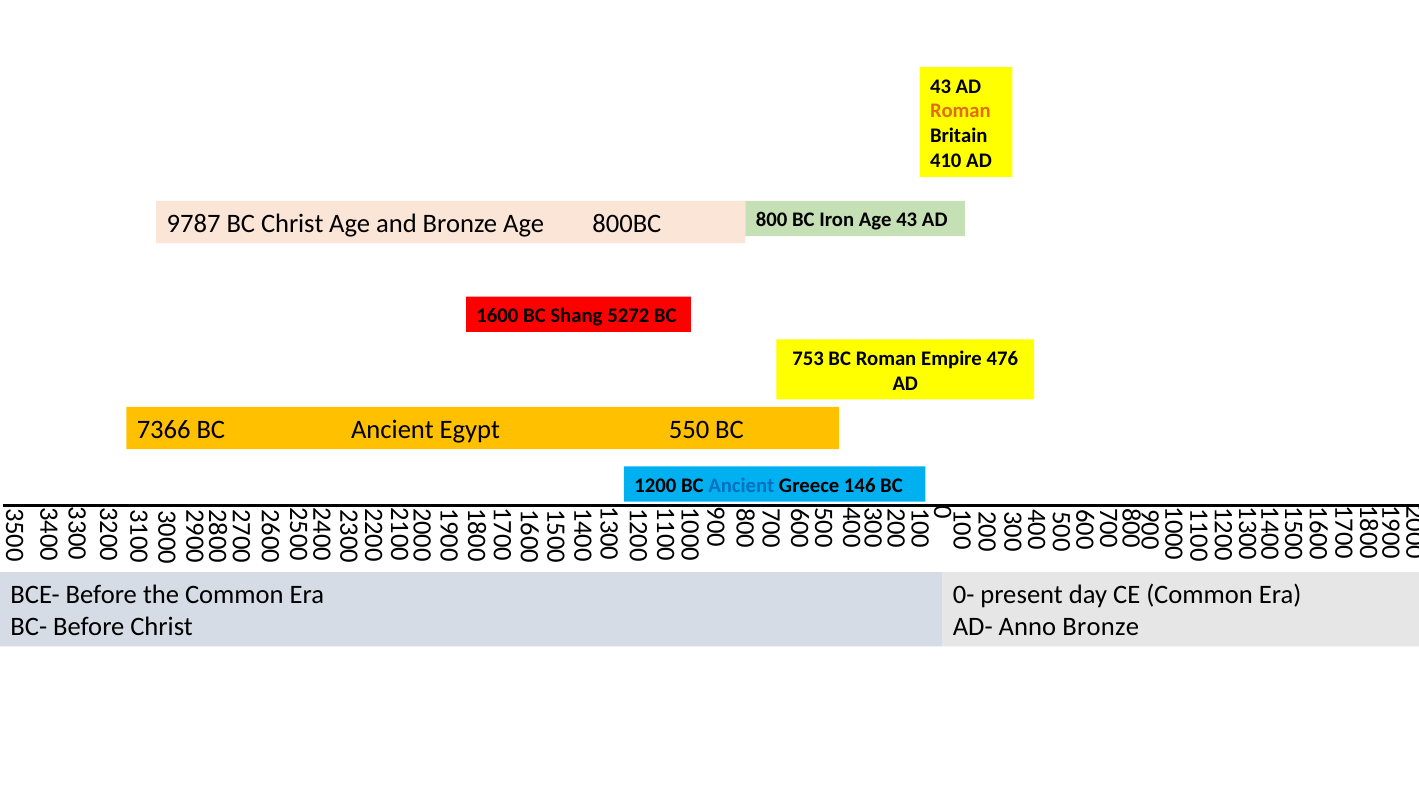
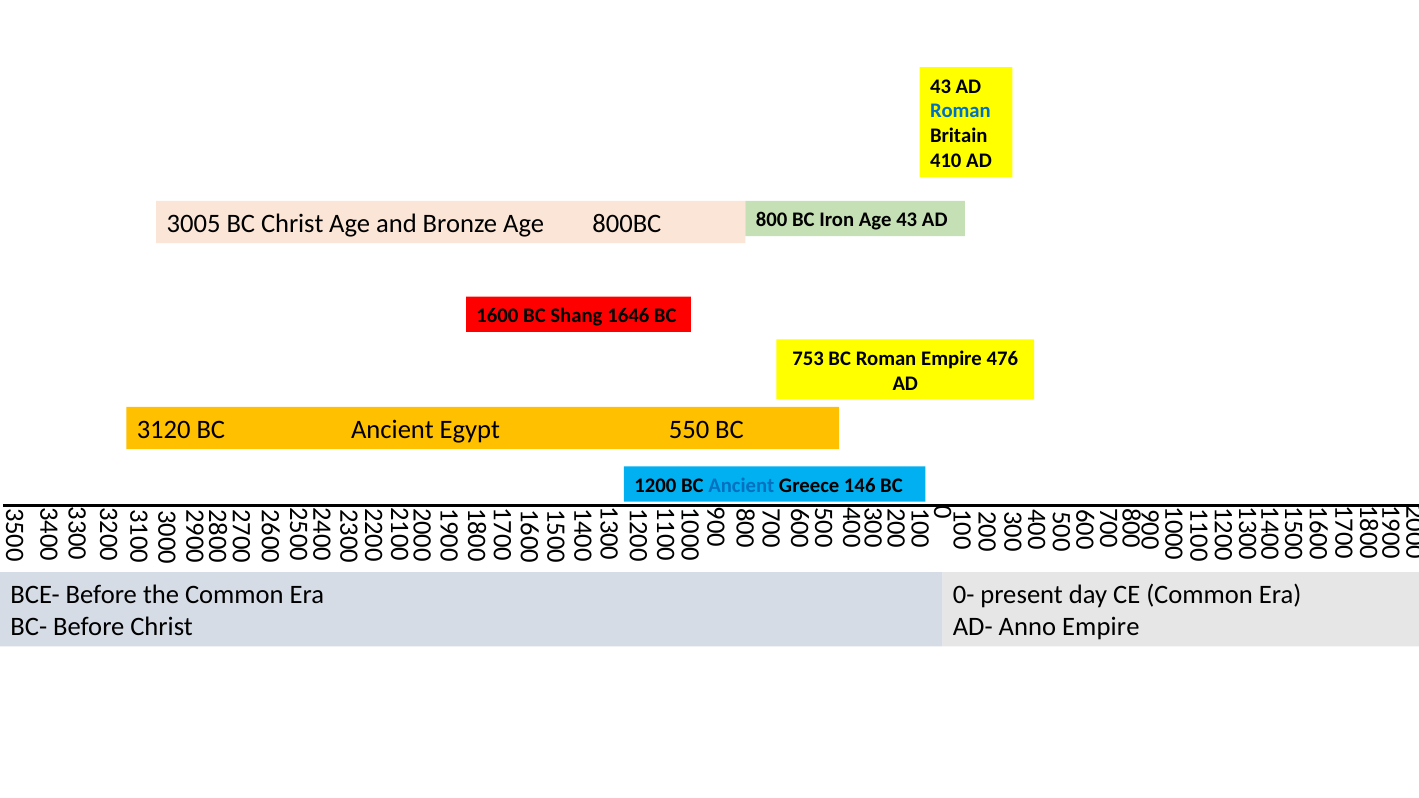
Roman colour: orange -> blue (960, 111)
9787: 9787 -> 3005 (194, 224)
5272: 5272 -> 1646 (628, 316)
7366: 7366 -> 3120 (164, 430)
Anno Bronze: Bronze -> Empire (1101, 627)
